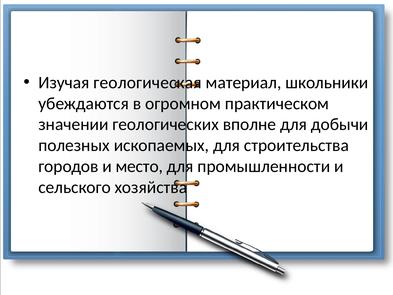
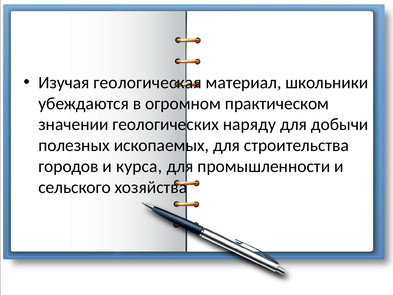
вполне: вполне -> наряду (249, 124)
место: место -> курса (139, 166)
